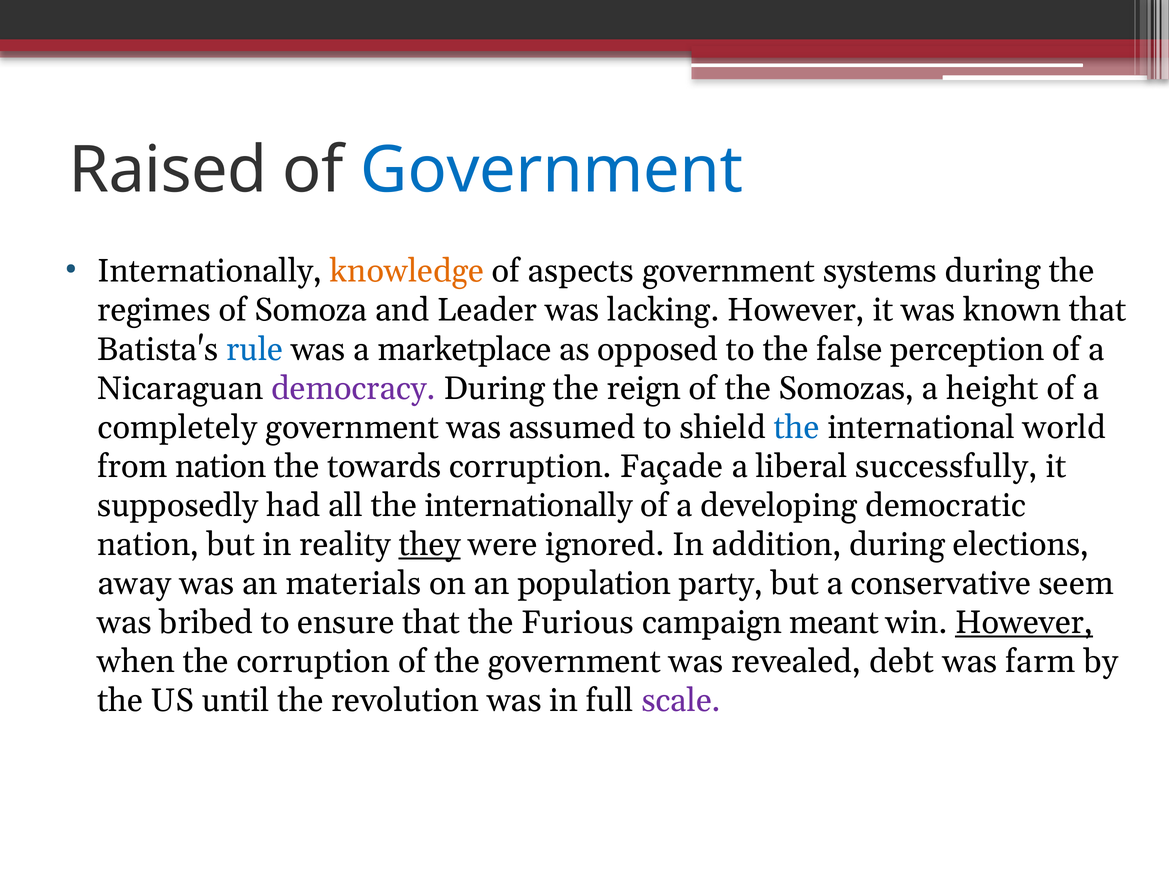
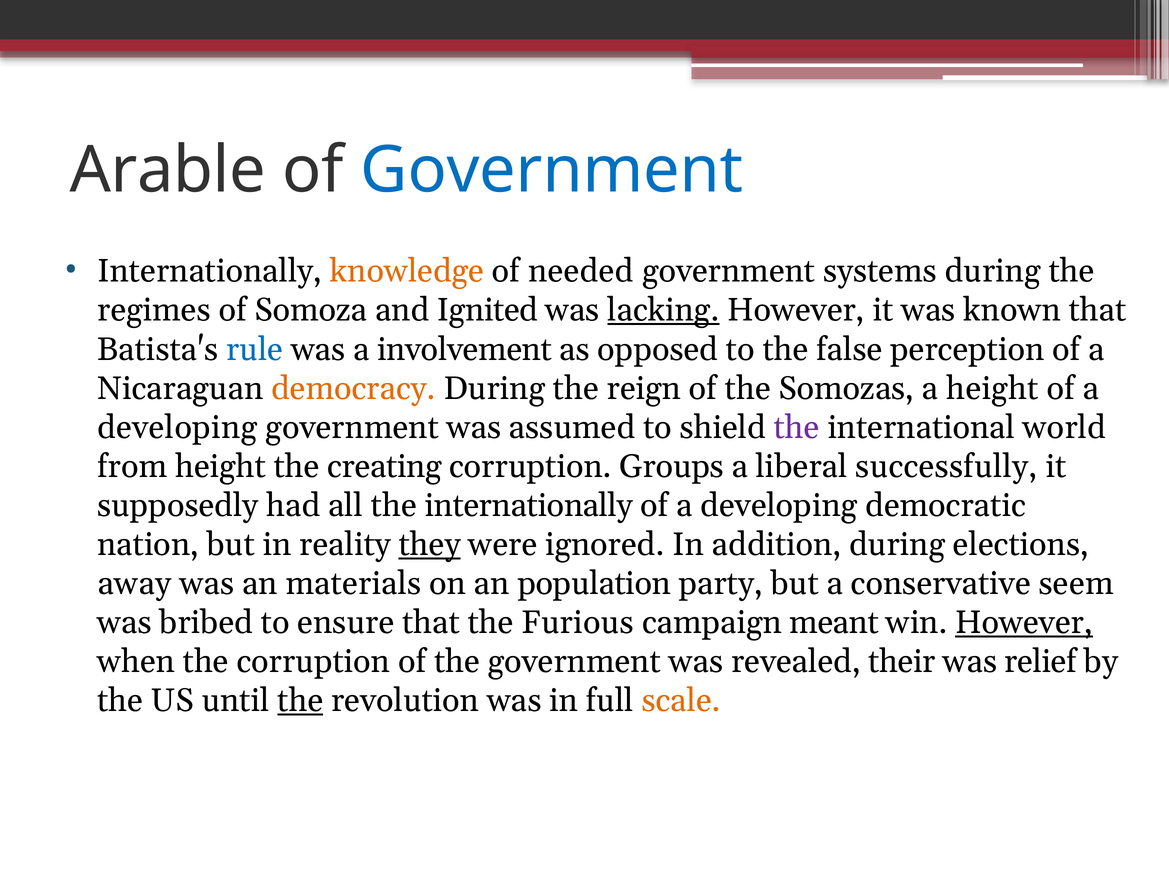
Raised: Raised -> Arable (168, 170)
aspects: aspects -> needed (581, 271)
Leader: Leader -> Ignited (487, 310)
lacking underline: none -> present (663, 310)
marketplace: marketplace -> involvement (465, 349)
democracy colour: purple -> orange (353, 388)
completely: completely -> developing (177, 427)
the colour: blue -> purple (797, 427)
from nation: nation -> height (220, 466)
towards: towards -> creating (384, 466)
Façade: Façade -> Groups (672, 466)
debt: debt -> their (902, 661)
farm: farm -> relief (1041, 661)
the underline: none -> present (300, 700)
scale colour: purple -> orange (681, 700)
